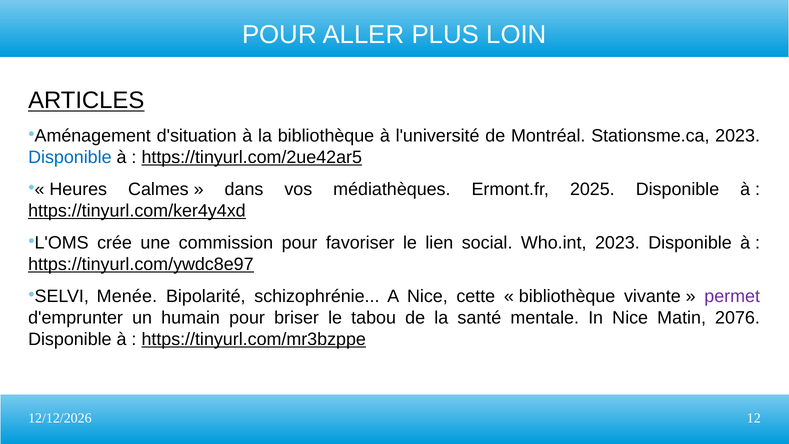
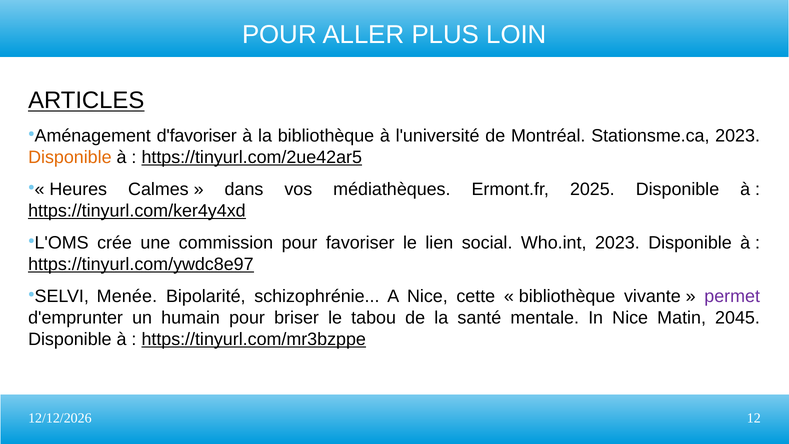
d'situation: d'situation -> d'favoriser (197, 136)
Disponible colour: blue -> orange (70, 157)
2076: 2076 -> 2045 (737, 318)
